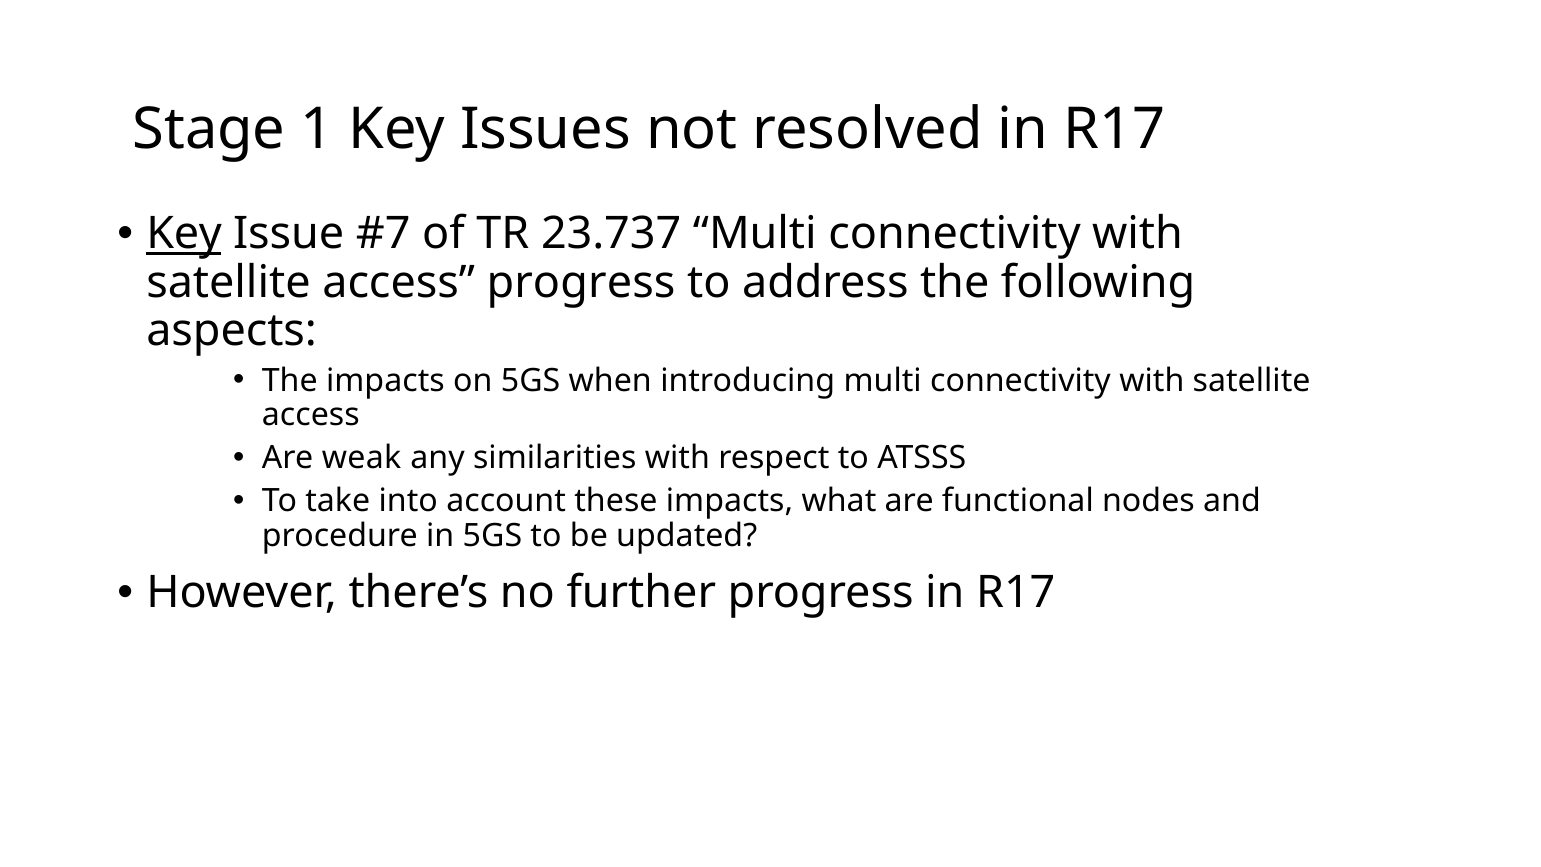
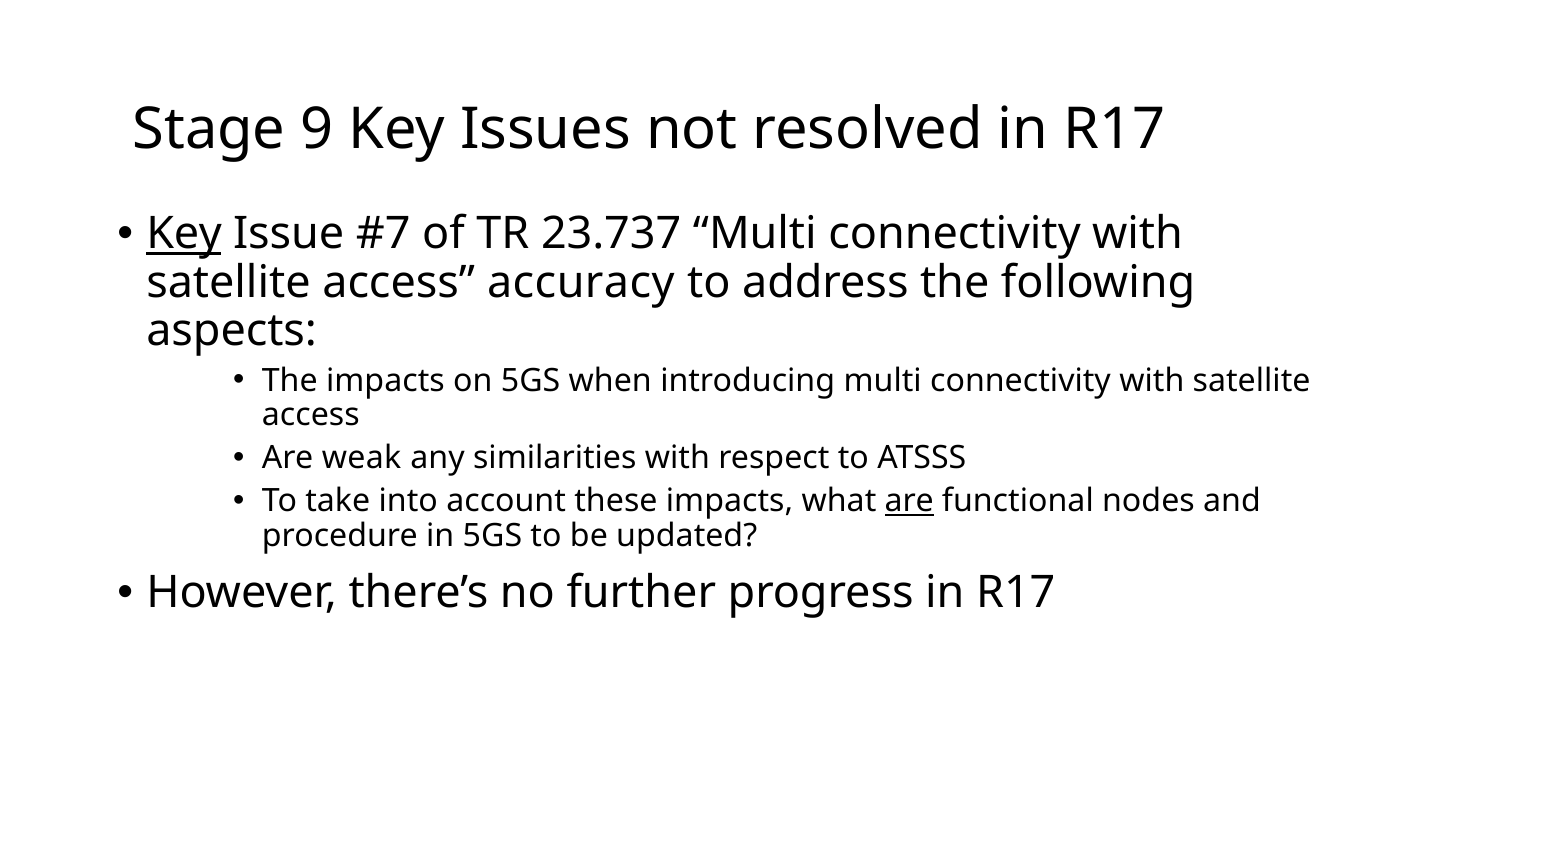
1: 1 -> 9 (317, 129)
access progress: progress -> accuracy (581, 282)
are underline: none -> present (909, 501)
